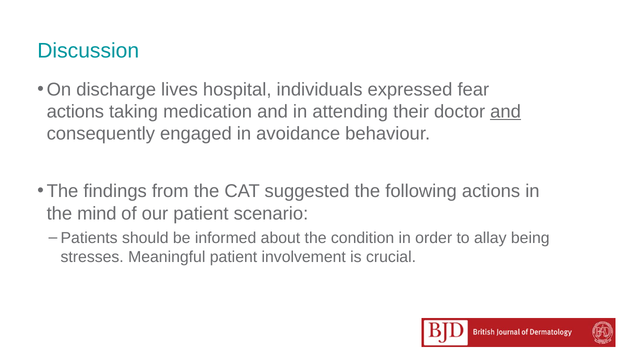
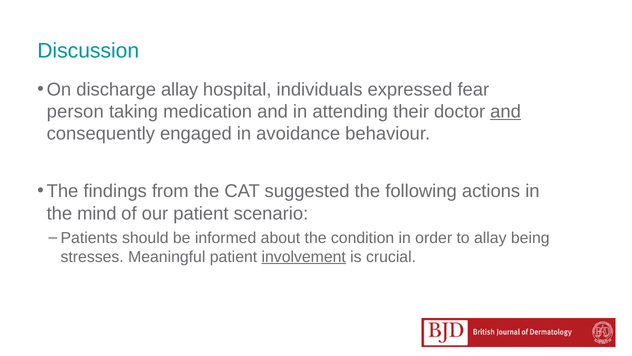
discharge lives: lives -> allay (180, 89)
actions: actions -> person (75, 111)
involvement underline: none -> present (304, 256)
